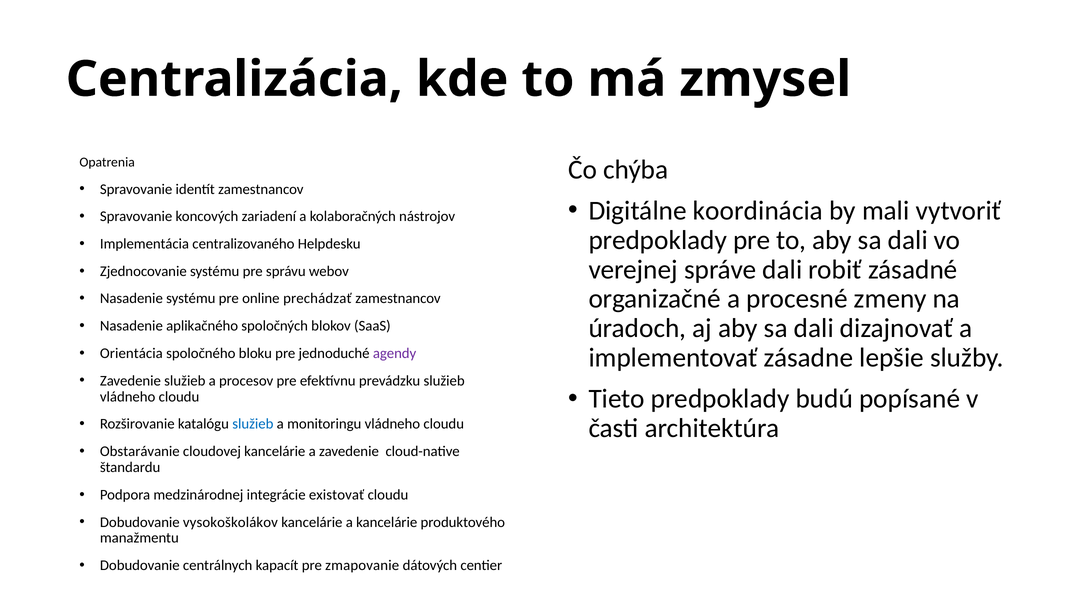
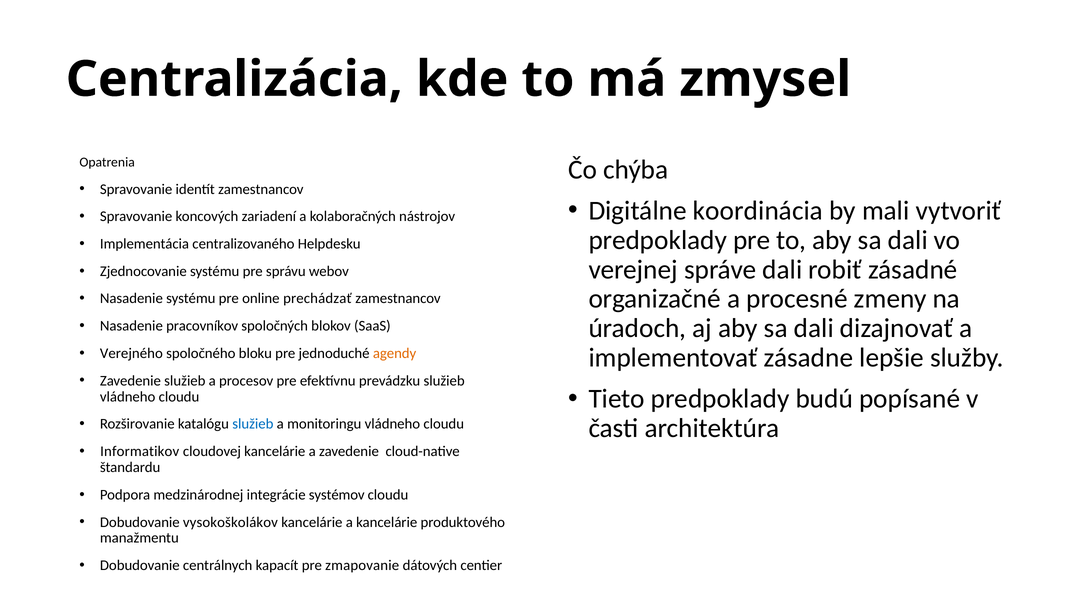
aplikačného: aplikačného -> pracovníkov (202, 326)
Orientácia: Orientácia -> Verejného (131, 353)
agendy colour: purple -> orange (395, 353)
Obstarávanie: Obstarávanie -> Informatikov (140, 452)
existovať: existovať -> systémov (337, 495)
